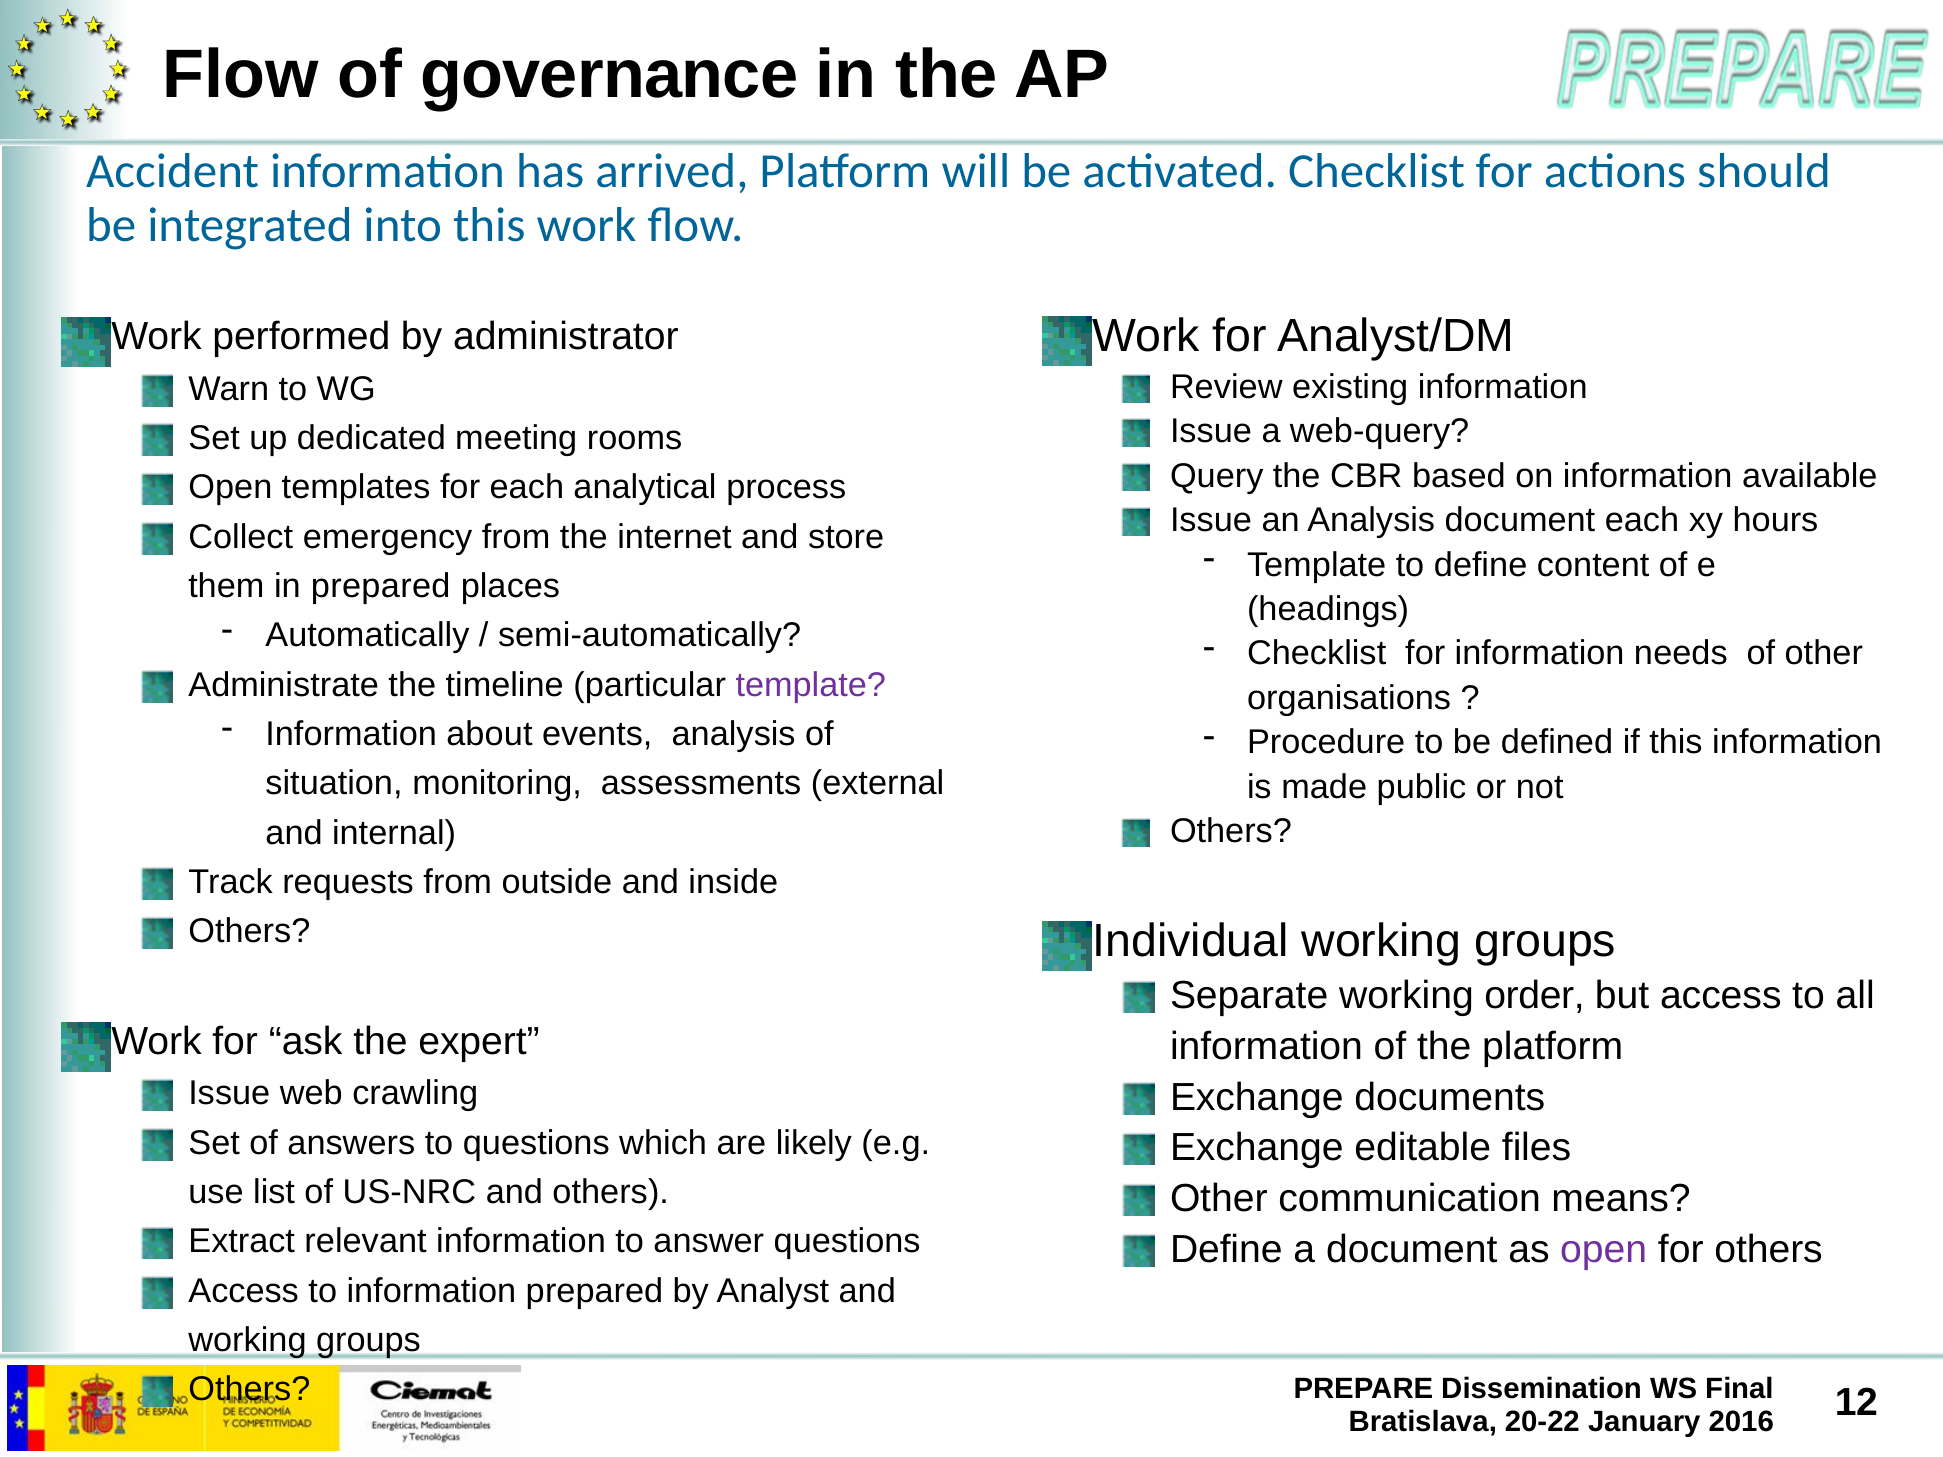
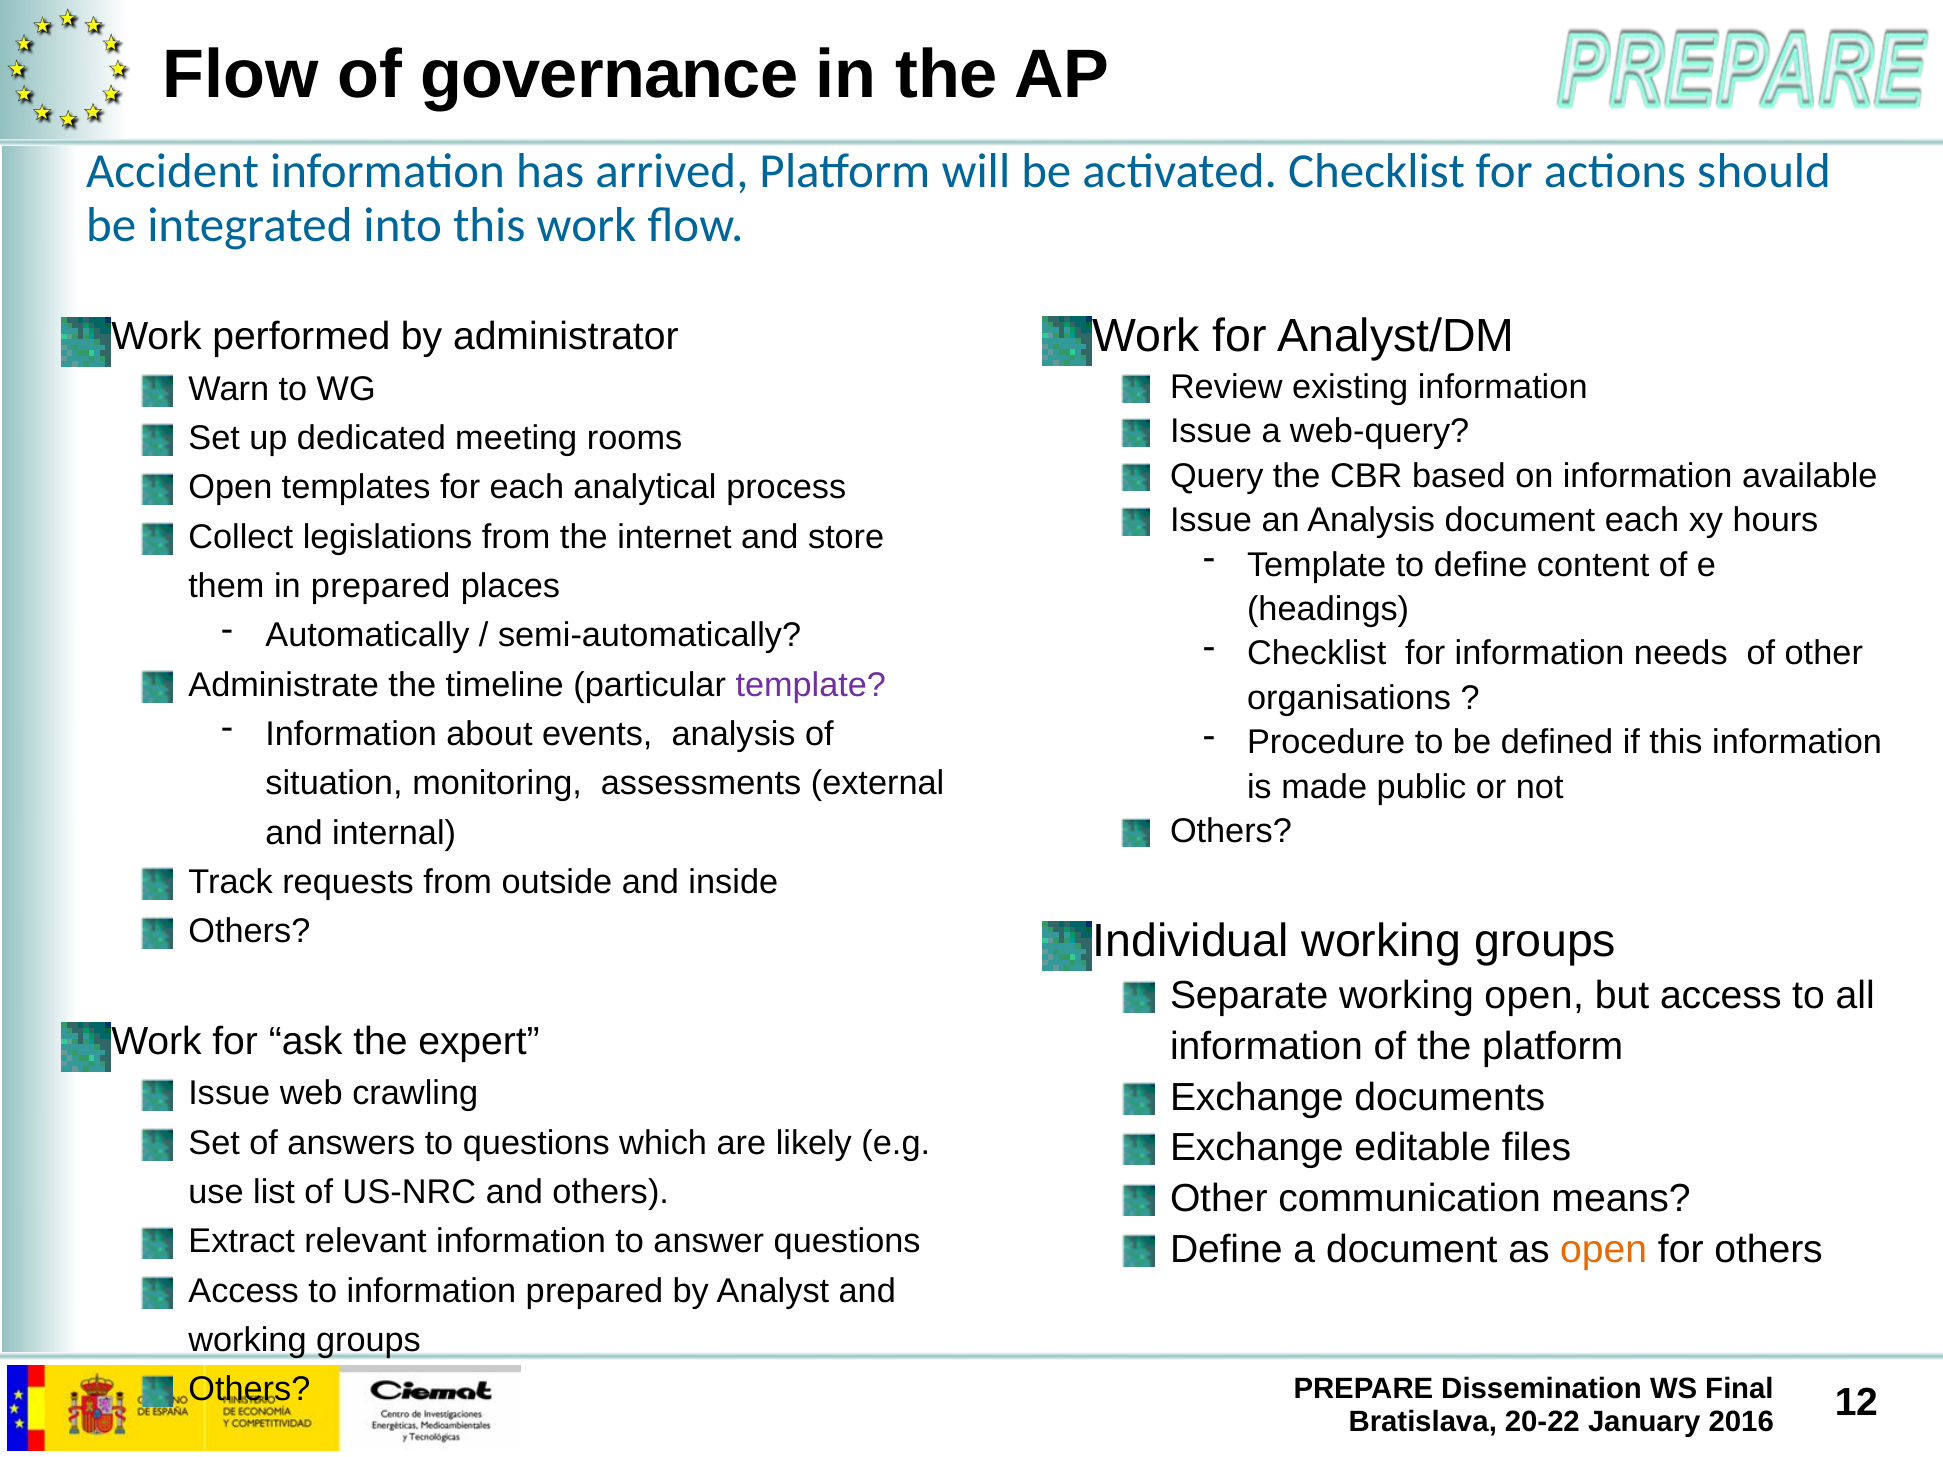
emergency: emergency -> legislations (388, 537)
working order: order -> open (1534, 996)
open colour: purple -> orange (1604, 1250)
